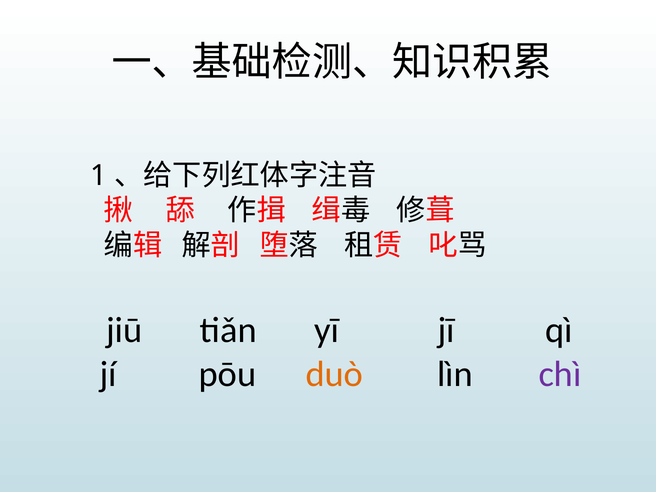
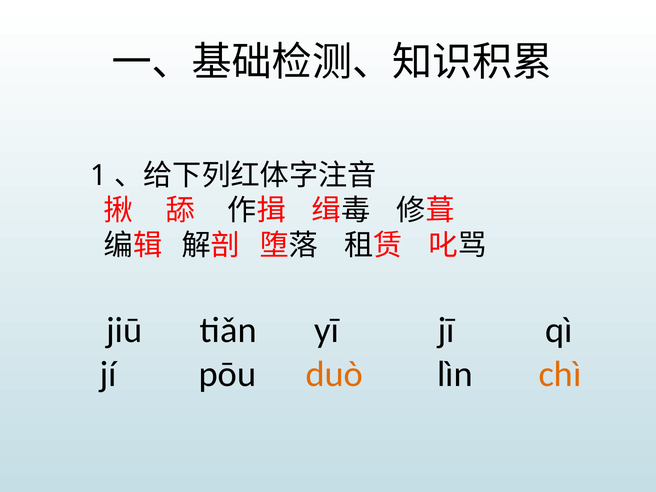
chì colour: purple -> orange (560, 374)
